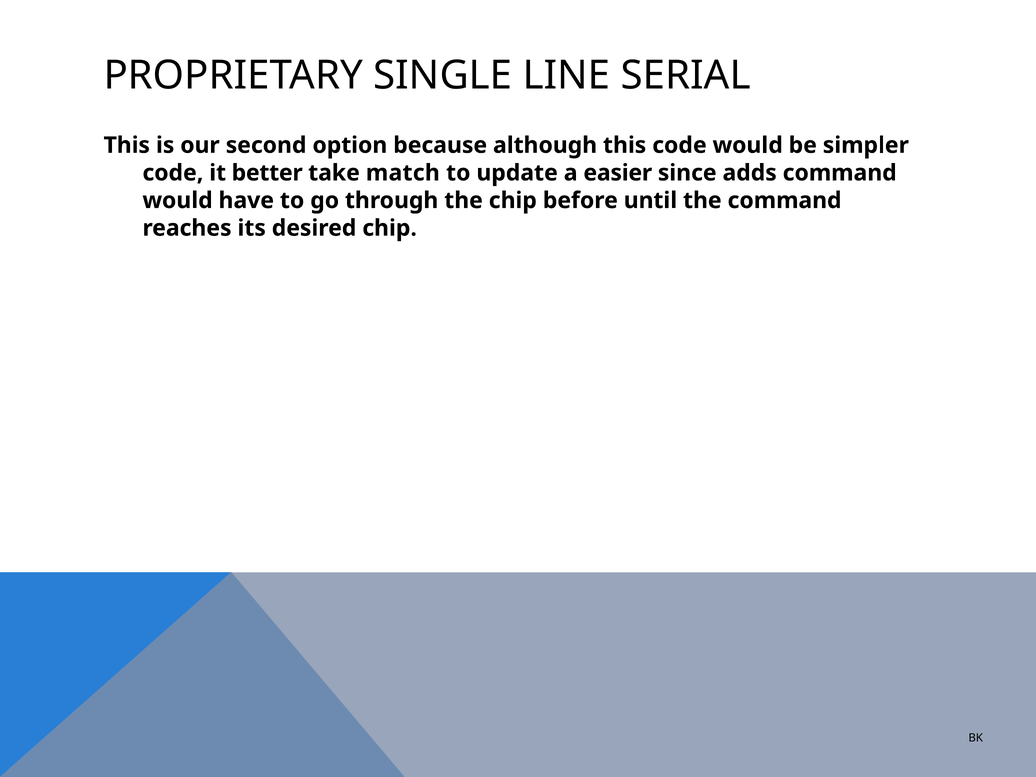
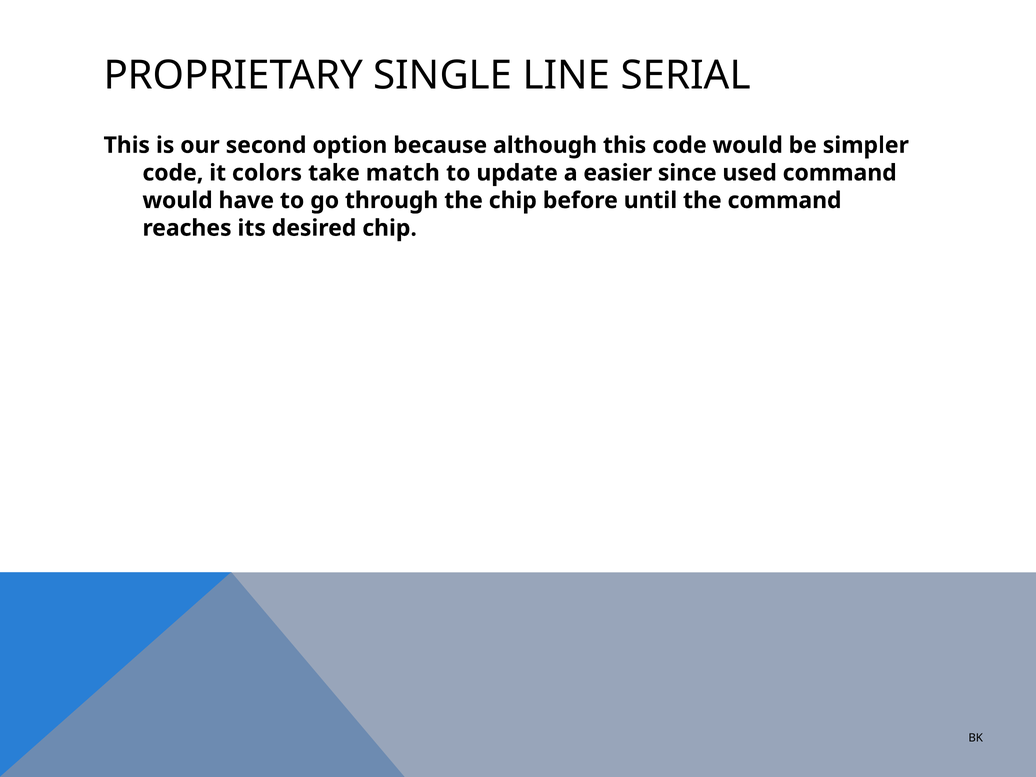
better: better -> colors (267, 173)
adds: adds -> used (750, 173)
